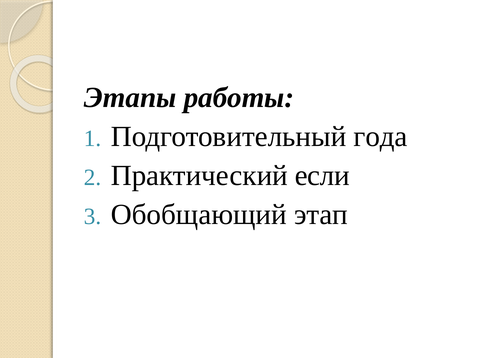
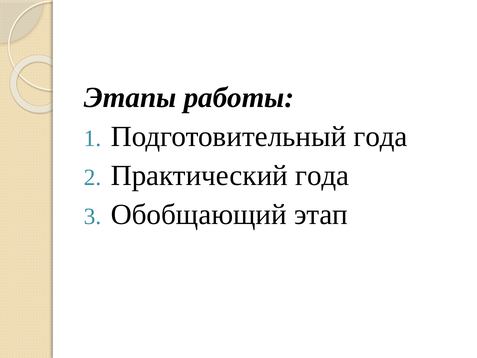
Практический если: если -> года (322, 175)
